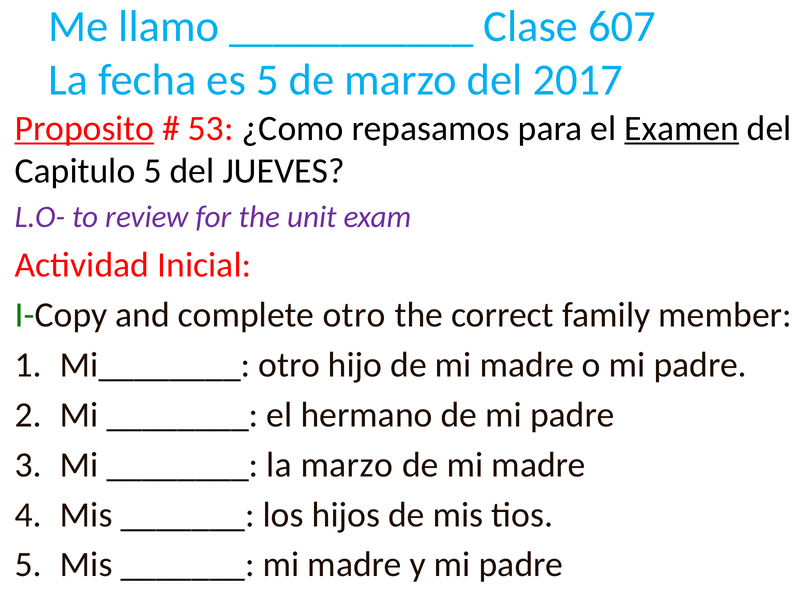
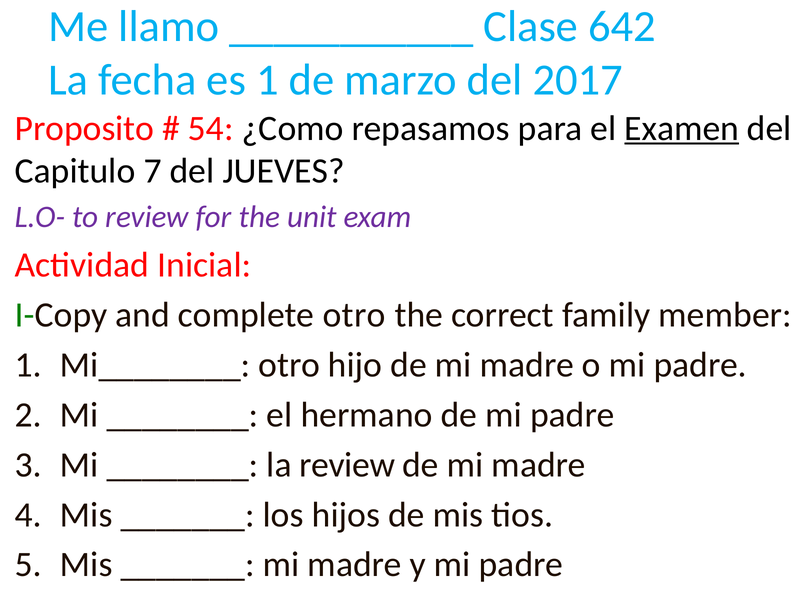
607: 607 -> 642 (622, 27)
es 5: 5 -> 1 (267, 80)
Proposito underline: present -> none (84, 128)
53: 53 -> 54 (211, 128)
Capitulo 5: 5 -> 7 (153, 171)
la marzo: marzo -> review (347, 465)
